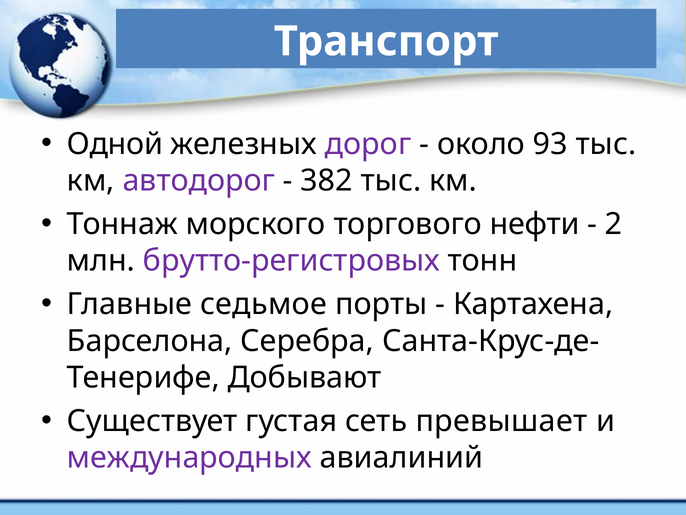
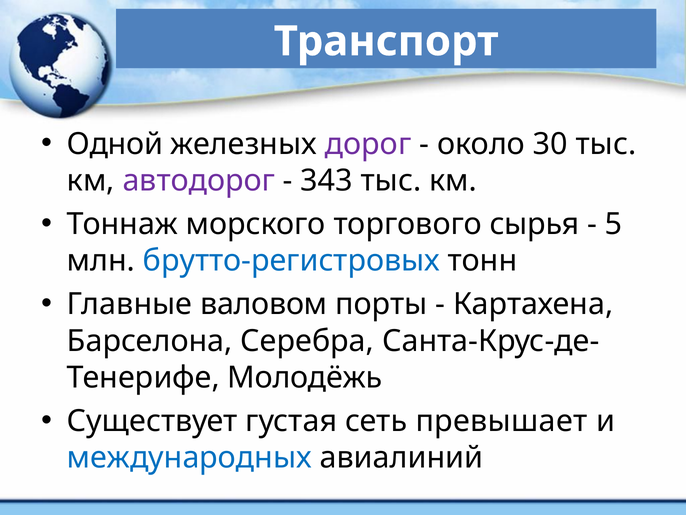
93: 93 -> 30 (550, 144)
382: 382 -> 343 (327, 181)
нефти: нефти -> сырья (535, 224)
2: 2 -> 5 (614, 224)
брутто-регистровых colour: purple -> blue (291, 261)
седьмое: седьмое -> валовом (264, 304)
Добывают: Добывают -> Молодёжь (305, 377)
международных colour: purple -> blue (189, 457)
